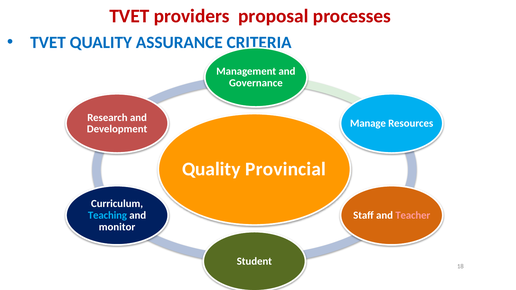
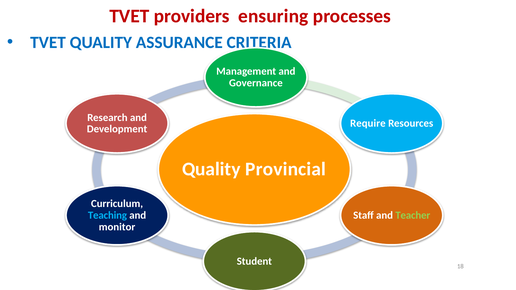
proposal: proposal -> ensuring (273, 16)
Manage: Manage -> Require (368, 123)
Teacher colour: pink -> light green (413, 215)
